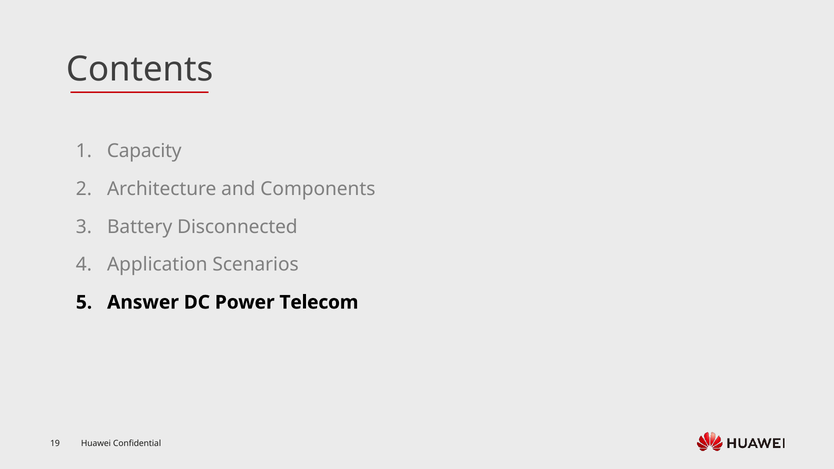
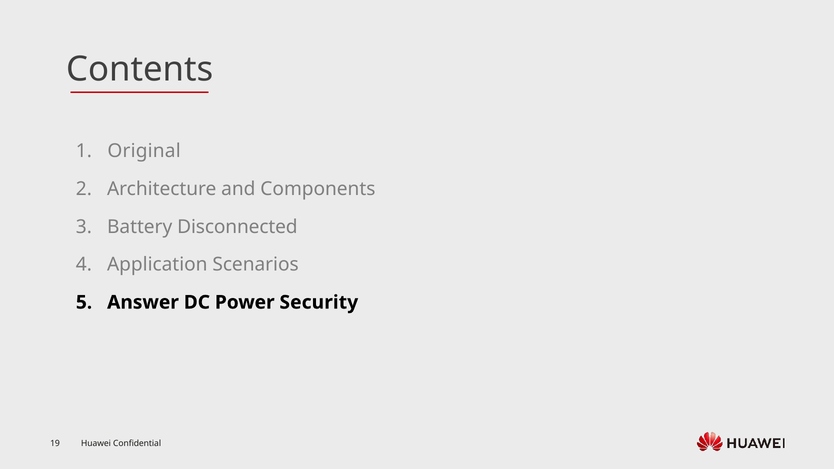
Capacity: Capacity -> Original (144, 151)
Telecom: Telecom -> Security (319, 302)
